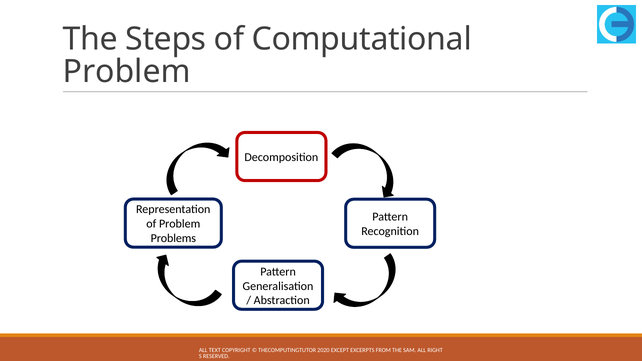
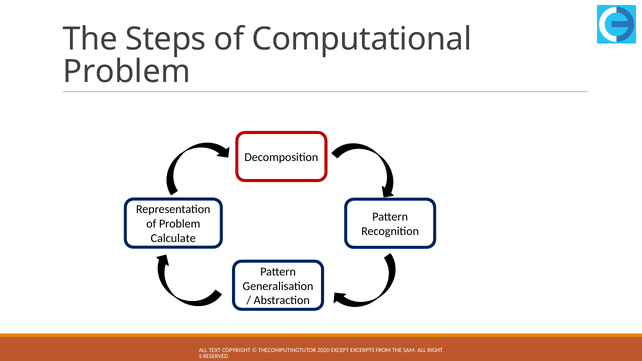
Problems: Problems -> Calculate (173, 238)
